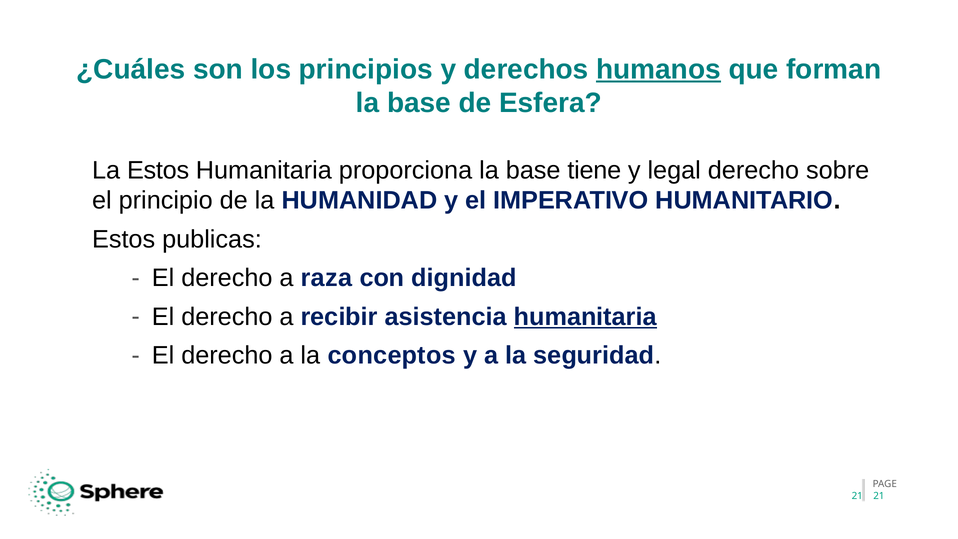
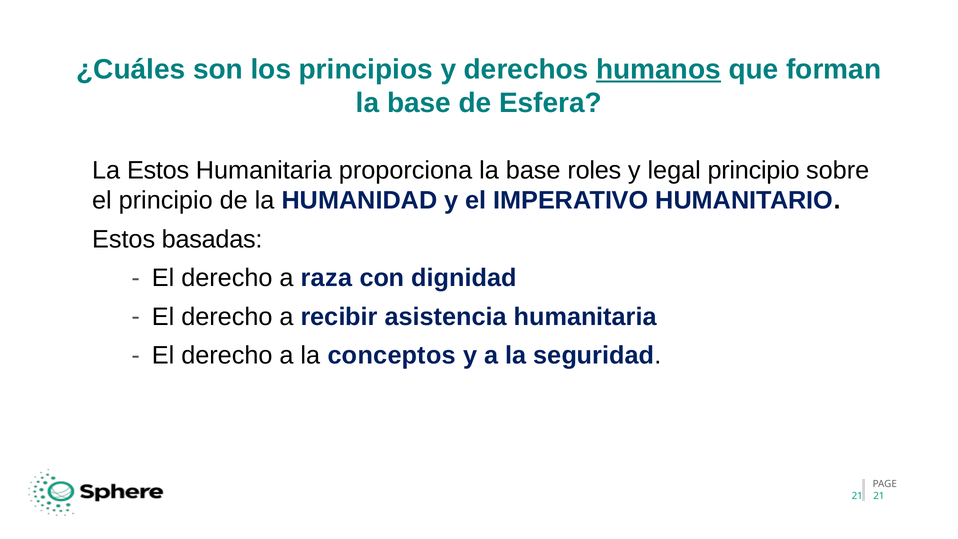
tiene: tiene -> roles (594, 170)
legal derecho: derecho -> principio (754, 170)
publicas: publicas -> basadas (212, 239)
humanitaria underline: present -> none (585, 317)
